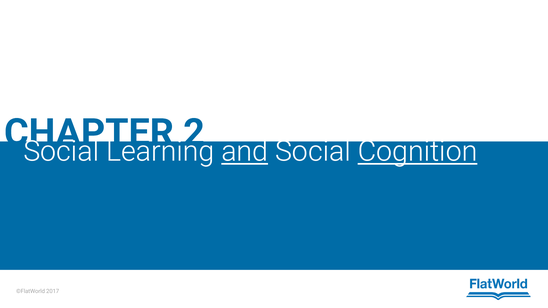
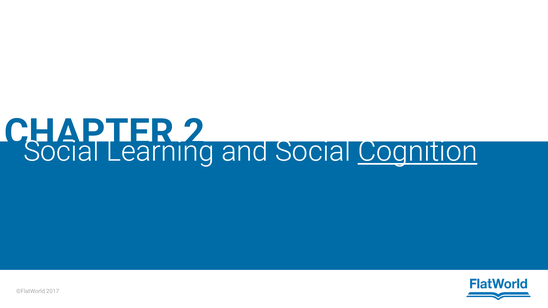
and underline: present -> none (245, 152)
